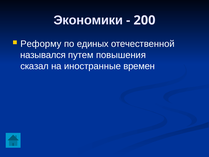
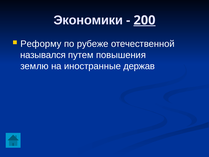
200 underline: none -> present (144, 20)
единых: единых -> рубеже (93, 44)
сказал: сказал -> землю (35, 66)
времен: времен -> держав (139, 66)
